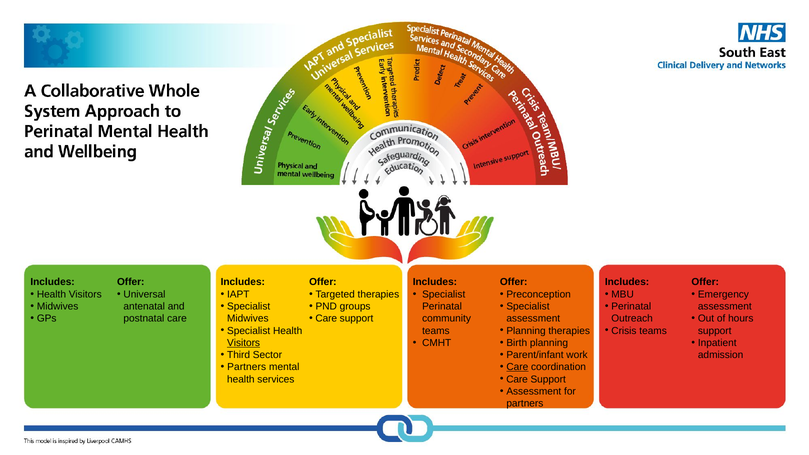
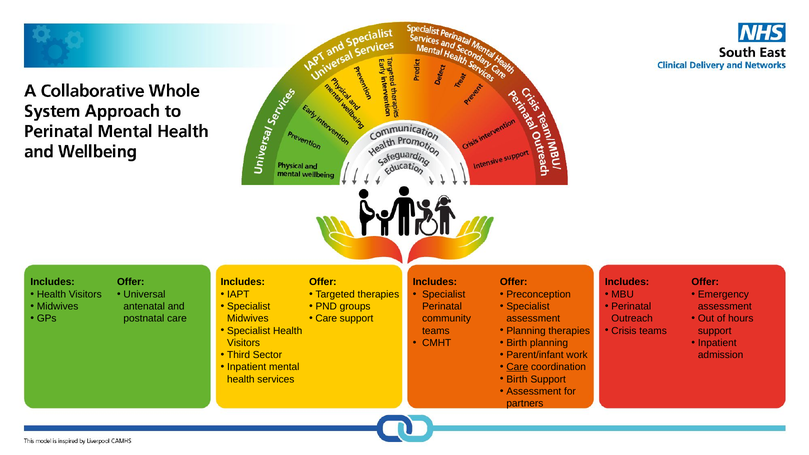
Visitors underline: present -> none (244, 343)
Partners: Partners -> Inpatient (247, 367)
Care: Care -> Birth (517, 379)
